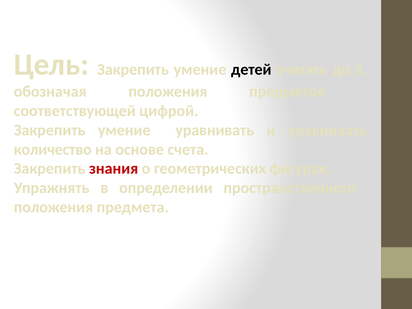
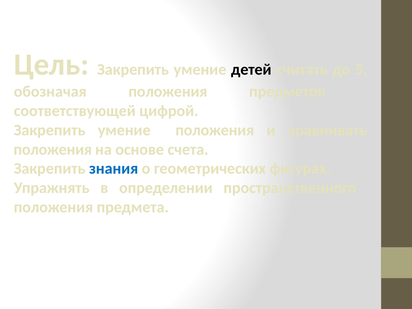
умение уравнивать: уравнивать -> положения (215, 130)
количество: количество -> положения (53, 149)
знания colour: red -> blue (114, 169)
